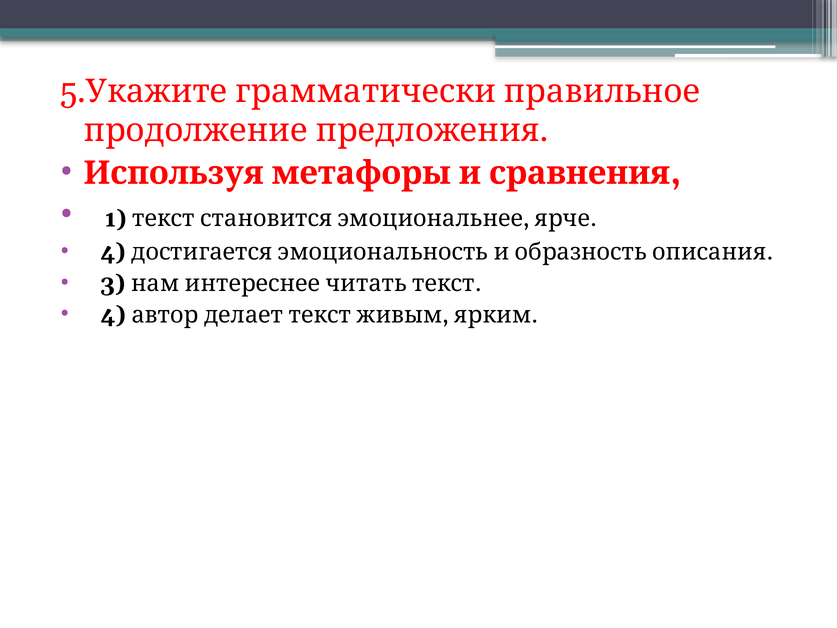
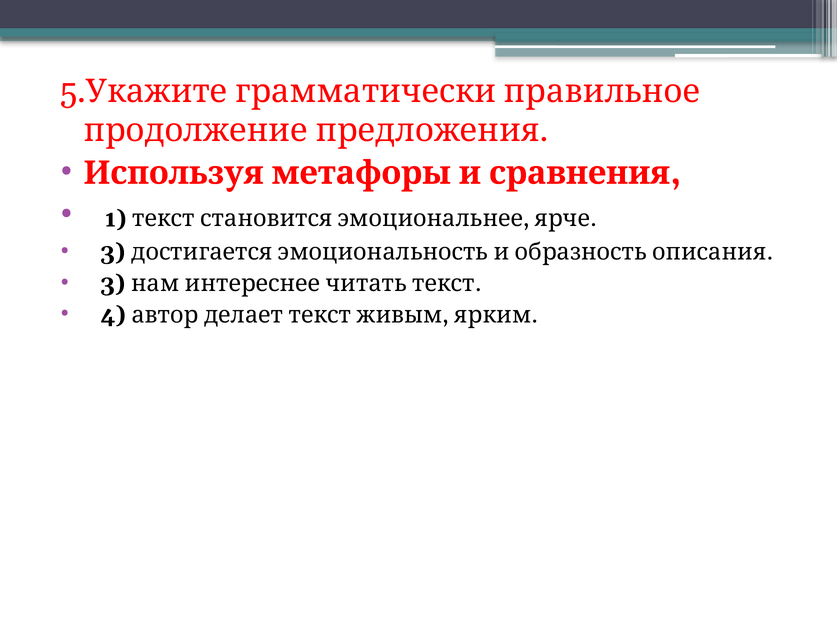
4: 4 -> 3 (113, 252)
